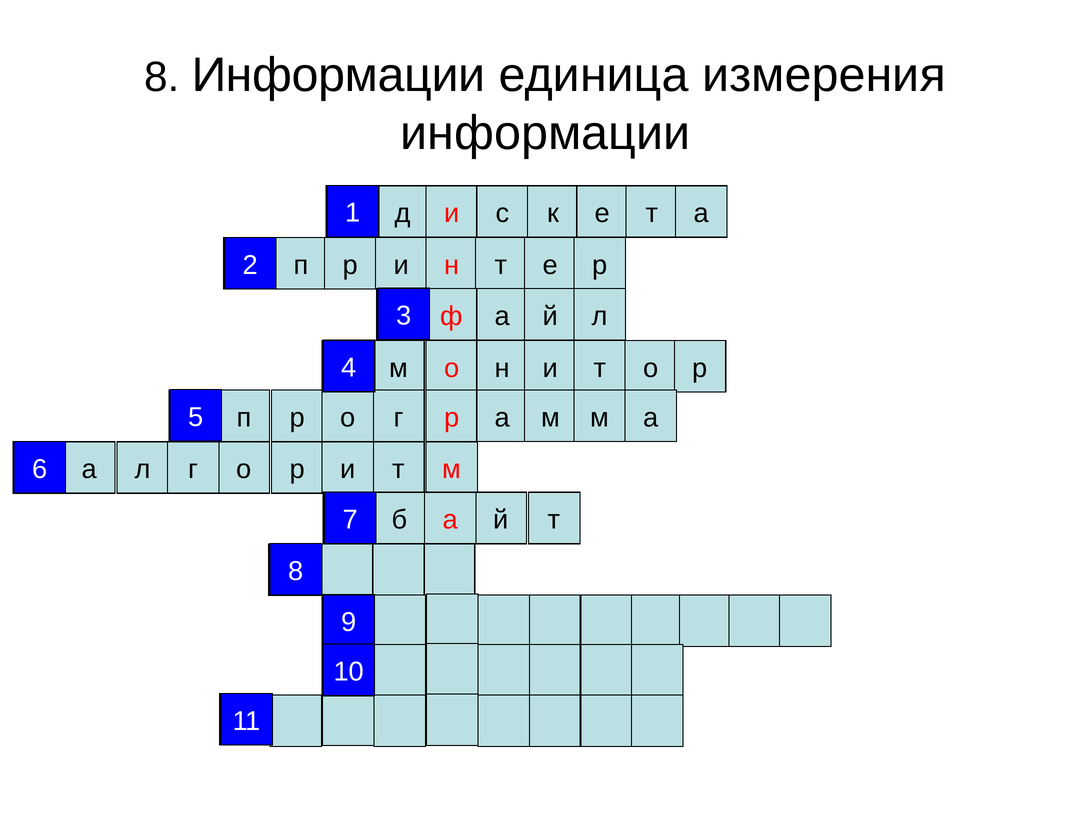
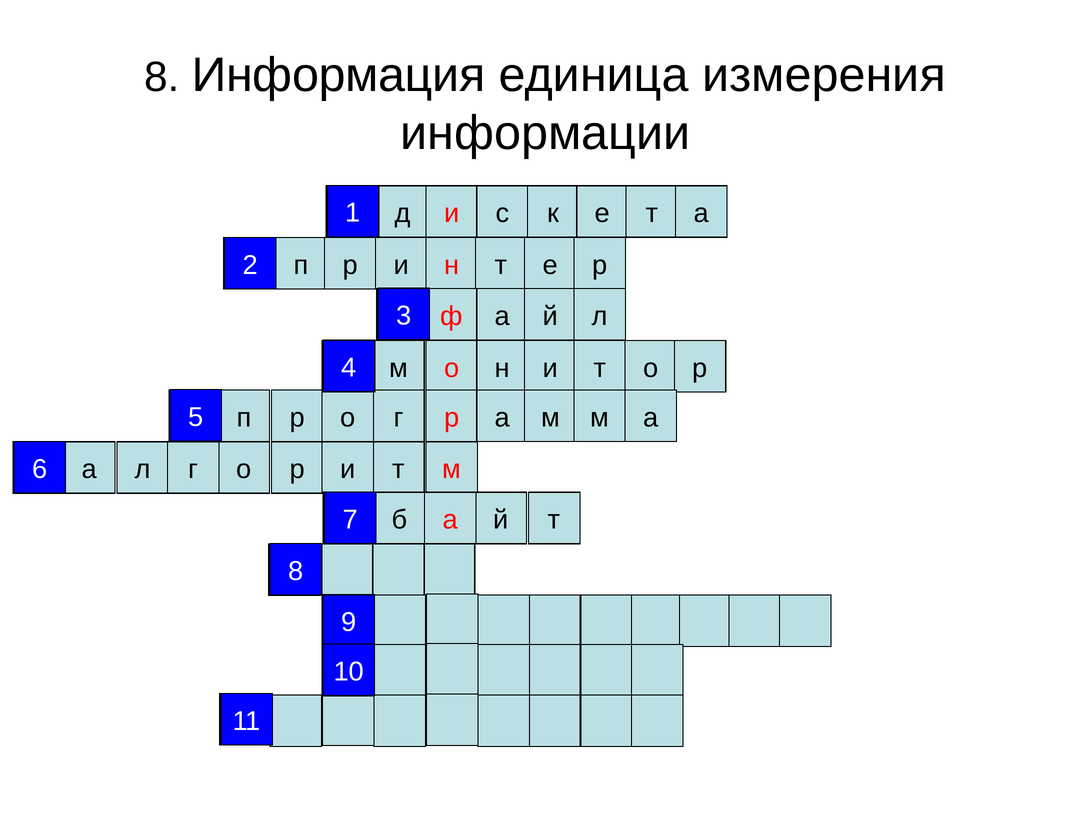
8 Информации: Информации -> Информация (338, 75)
